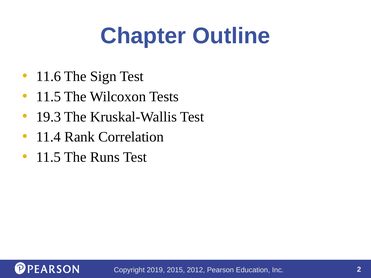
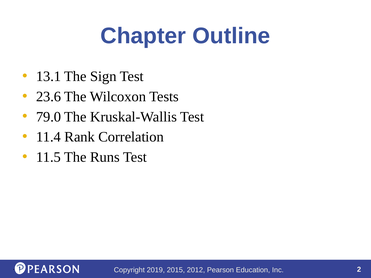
11.6: 11.6 -> 13.1 (49, 76)
11.5: 11.5 -> 23.6 (49, 97)
19.3: 19.3 -> 79.0 (49, 117)
